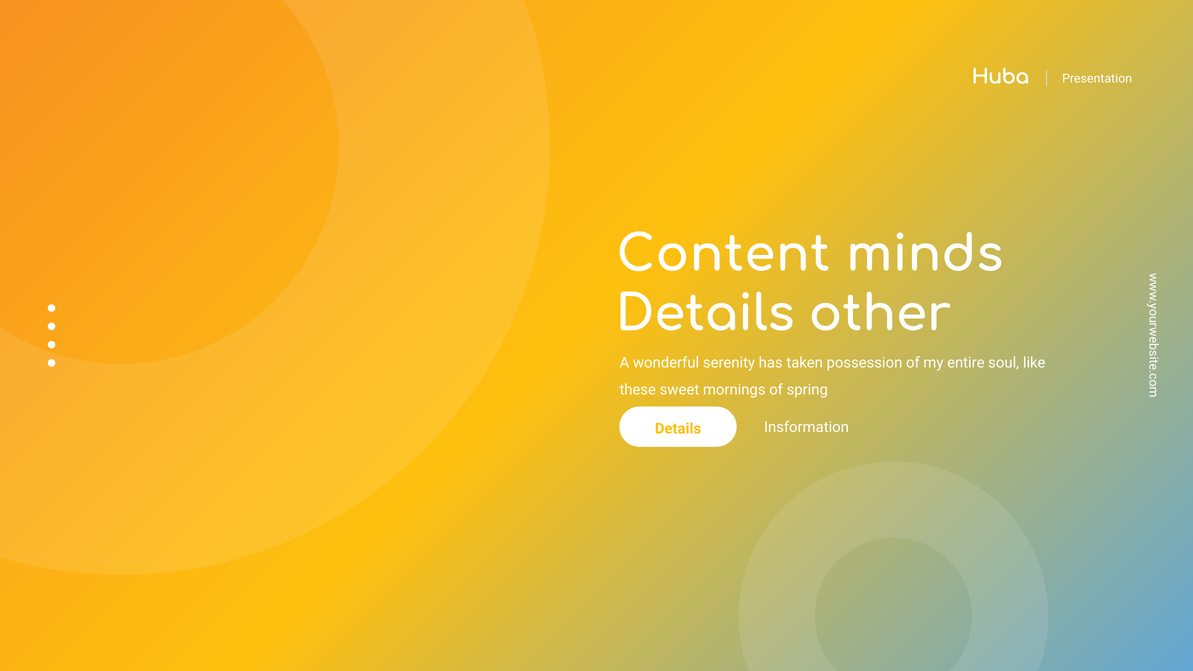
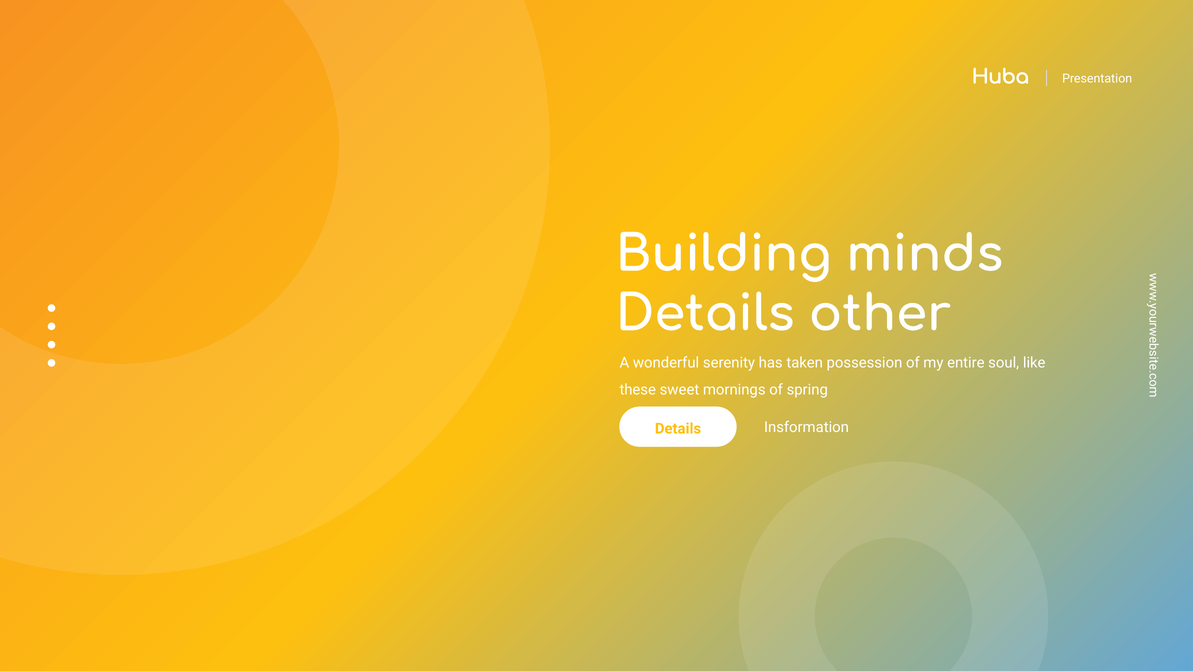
Content: Content -> Building (724, 254)
